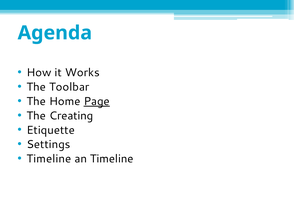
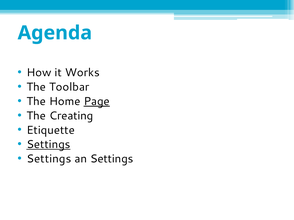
Settings underline: none -> present (48, 145)
Timeline: Timeline -> Settings (49, 159)
an Timeline: Timeline -> Settings (112, 159)
